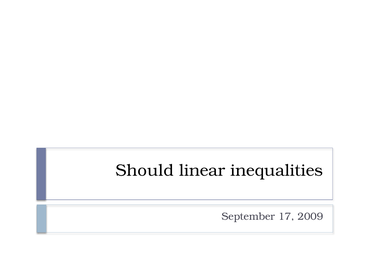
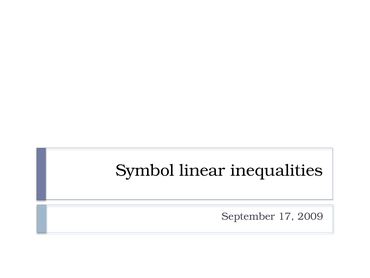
Should: Should -> Symbol (145, 170)
